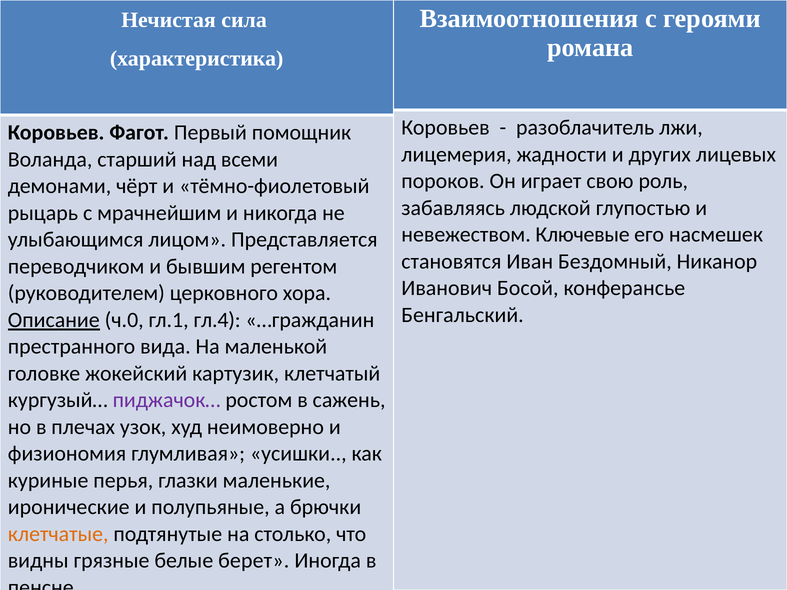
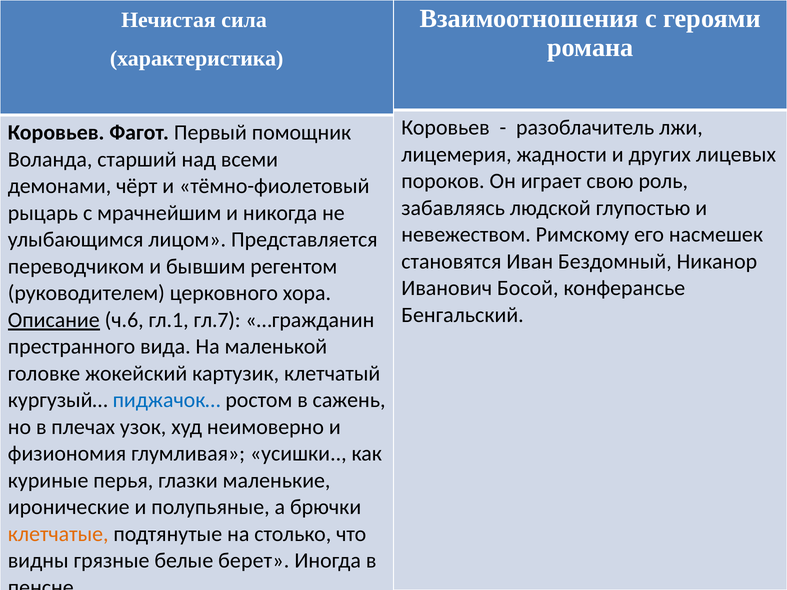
Ключевые: Ключевые -> Римскому (582, 235)
ч.0: ч.0 -> ч.6 (124, 320)
гл.4: гл.4 -> гл.7 (217, 320)
пиджачок… colour: purple -> blue (167, 400)
